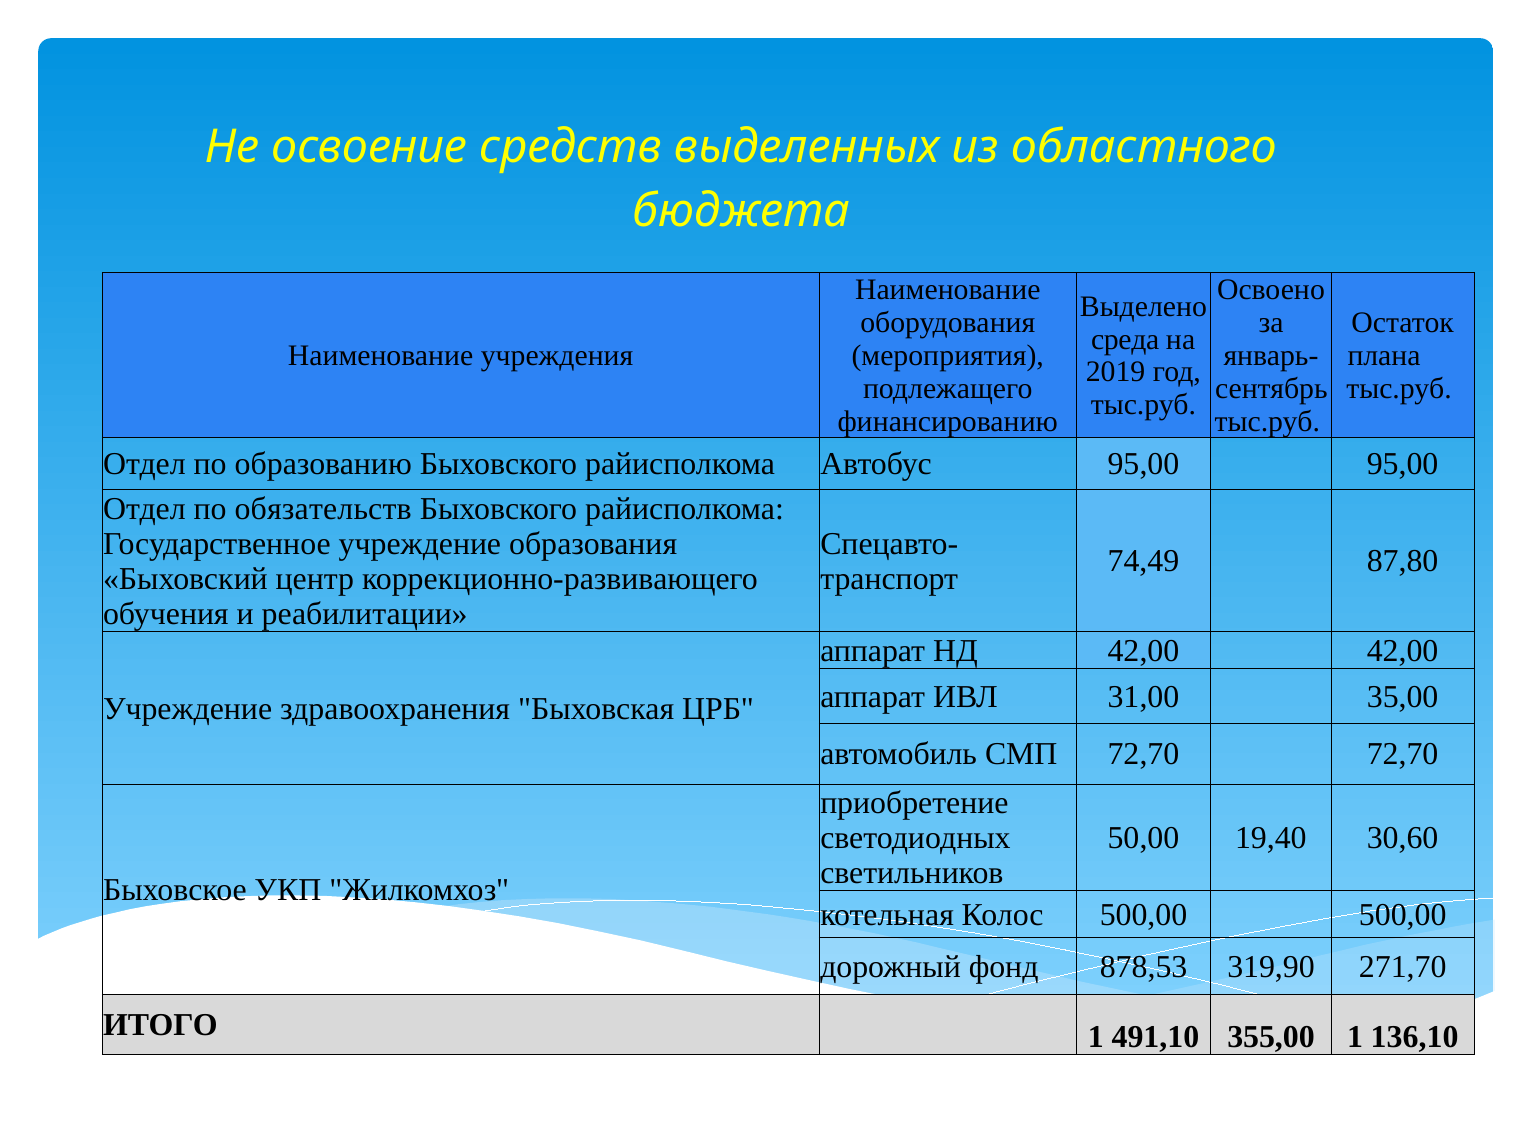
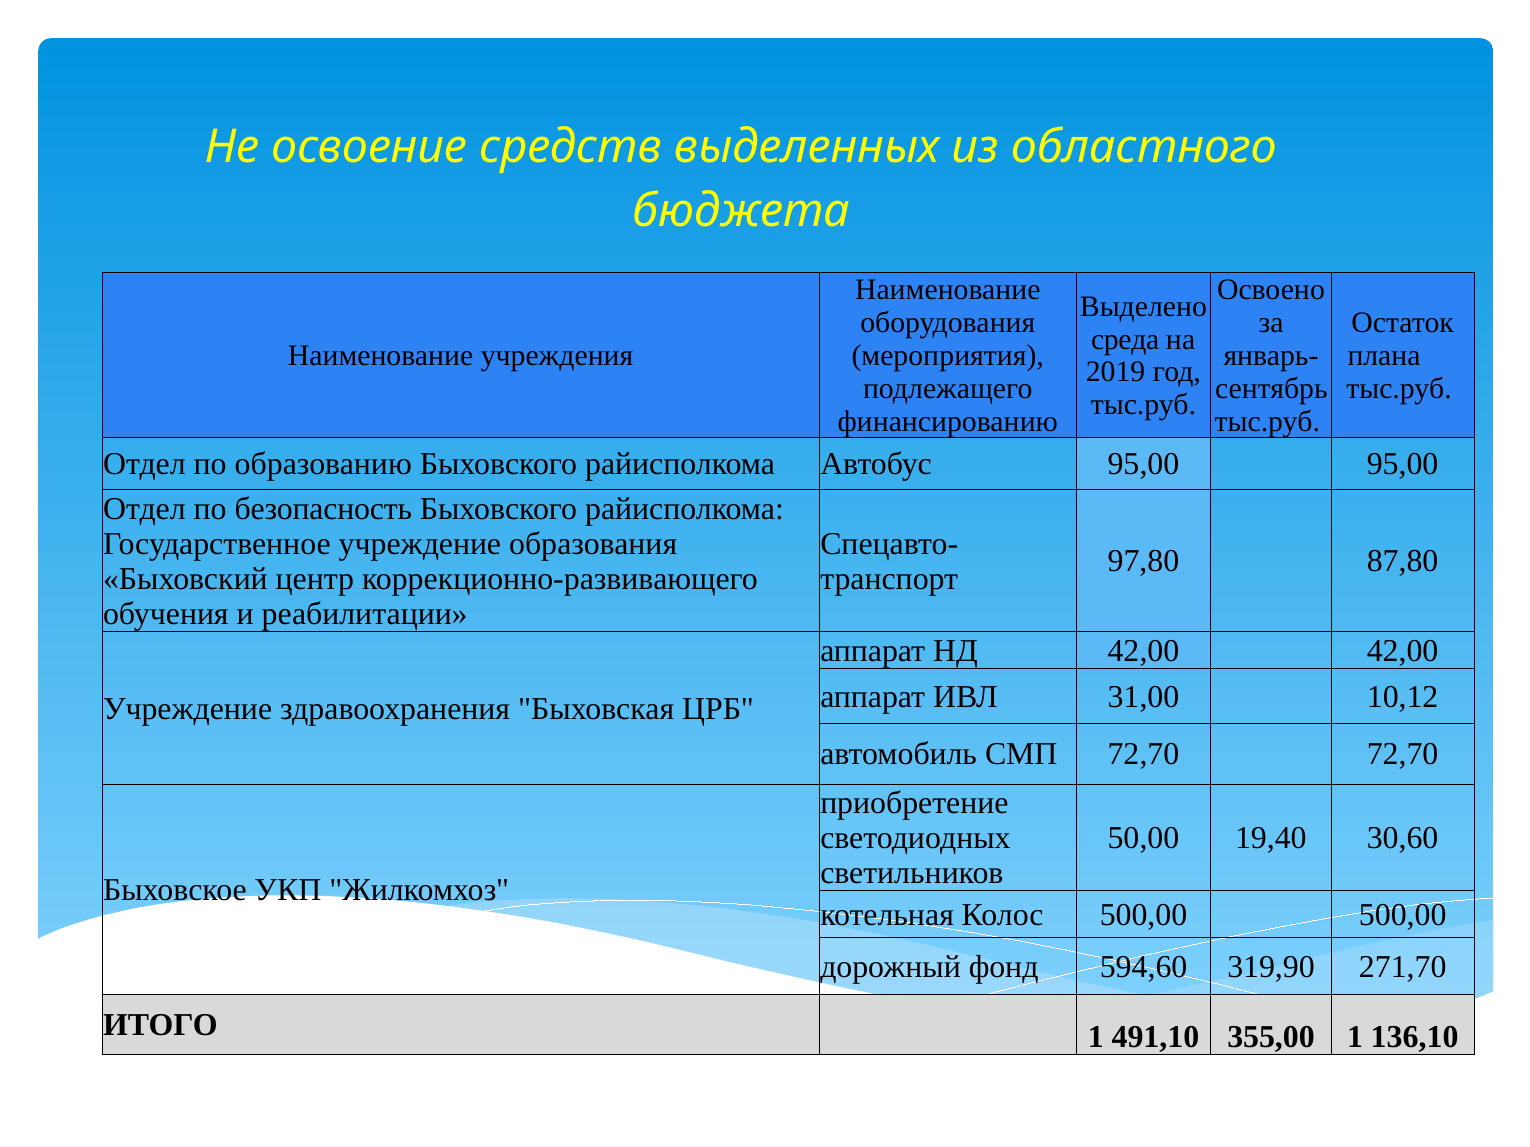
обязательств: обязательств -> безопасность (323, 509)
74,49: 74,49 -> 97,80 (1143, 562)
35,00: 35,00 -> 10,12 (1403, 697)
878,53: 878,53 -> 594,60 (1144, 967)
